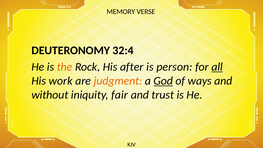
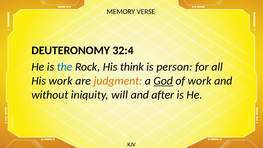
the colour: orange -> blue (65, 67)
after: after -> think (132, 67)
all underline: present -> none (217, 67)
of ways: ways -> work (200, 81)
fair: fair -> will (120, 95)
trust: trust -> after (163, 95)
